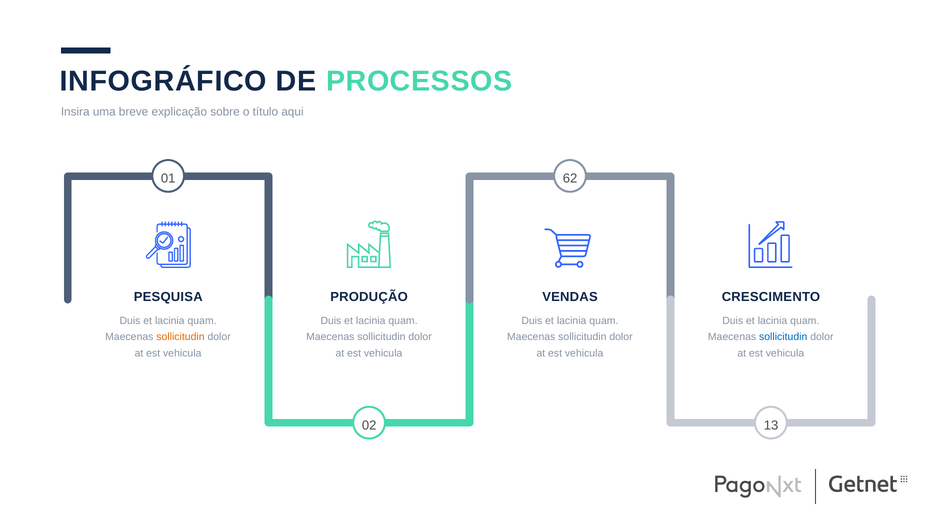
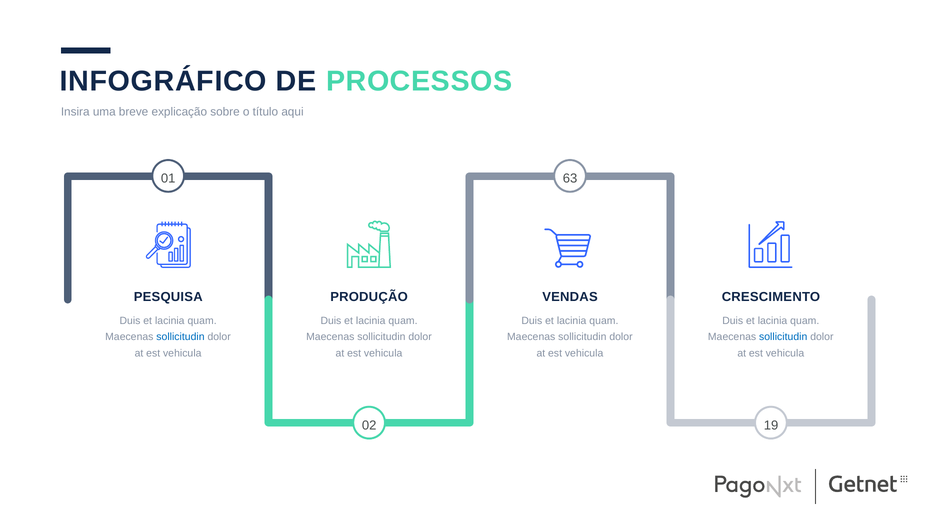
62: 62 -> 63 (570, 179)
sollicitudin colour: orange -> blue (180, 337)
13: 13 -> 19 (771, 426)
